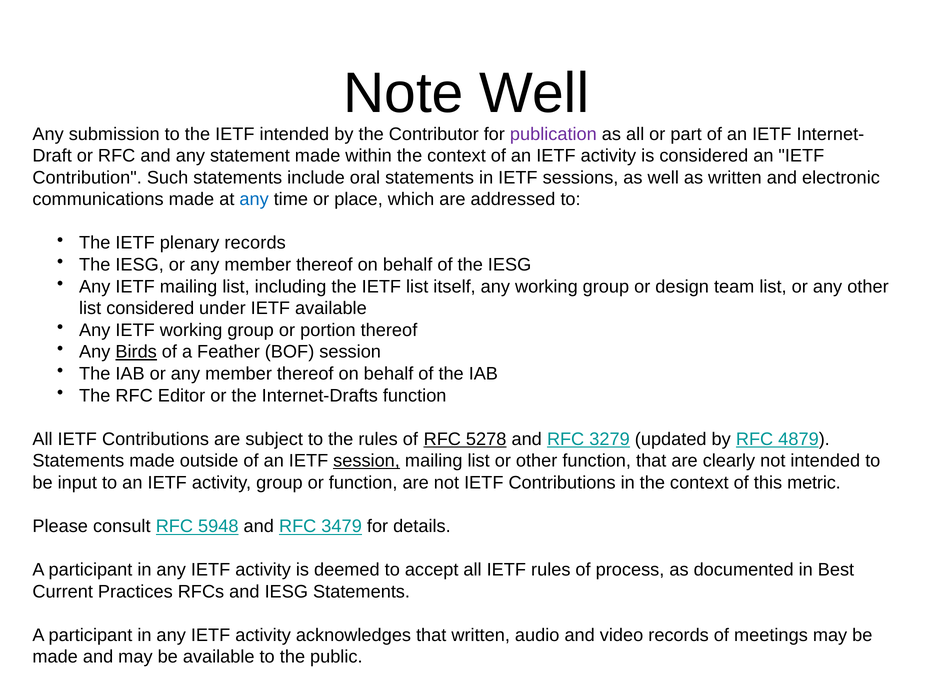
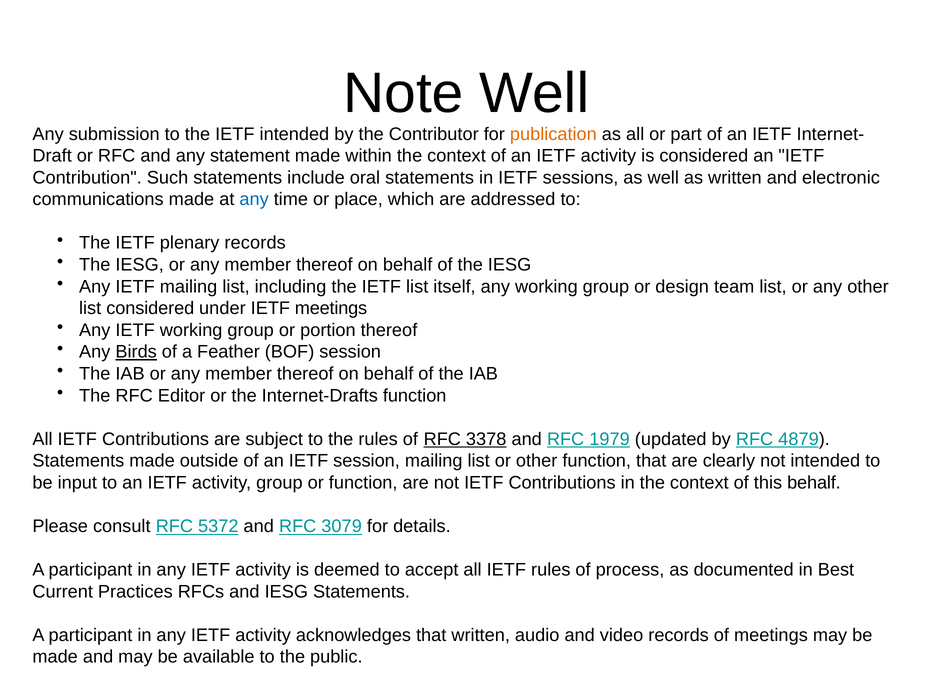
publication colour: purple -> orange (553, 134)
IETF available: available -> meetings (331, 308)
5278: 5278 -> 3378 (486, 439)
3279: 3279 -> 1979 (610, 439)
session underline: present -> none (367, 461)
this metric: metric -> behalf (814, 483)
5948: 5948 -> 5372 (218, 526)
3479: 3479 -> 3079 (342, 526)
